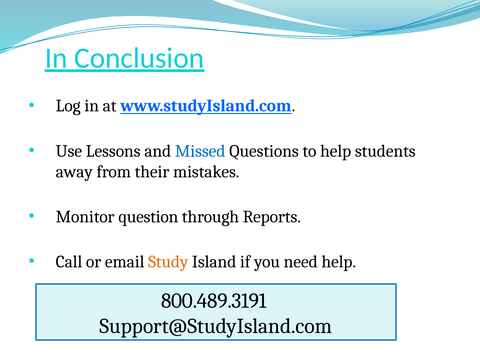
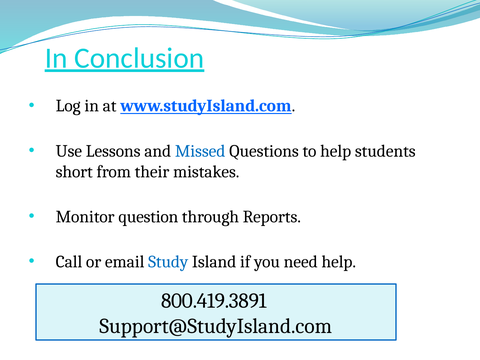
away: away -> short (74, 172)
Study colour: orange -> blue (168, 262)
800.489.3191: 800.489.3191 -> 800.419.3891 (214, 301)
